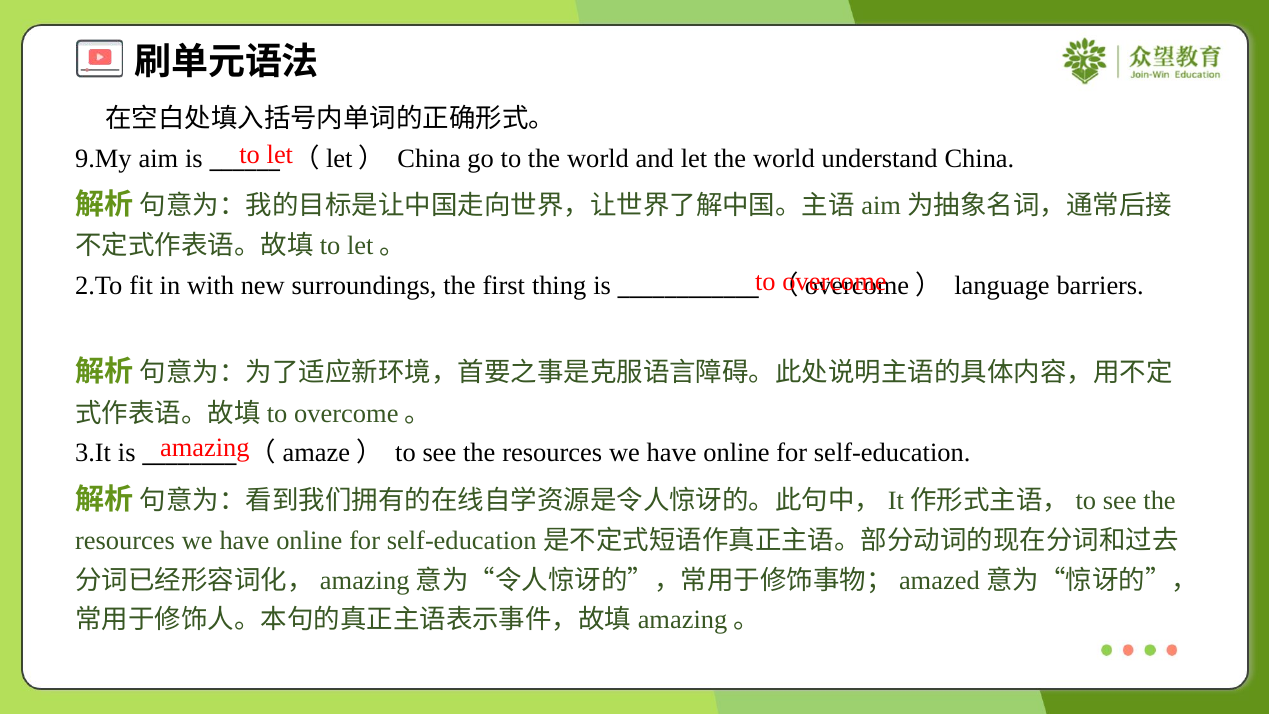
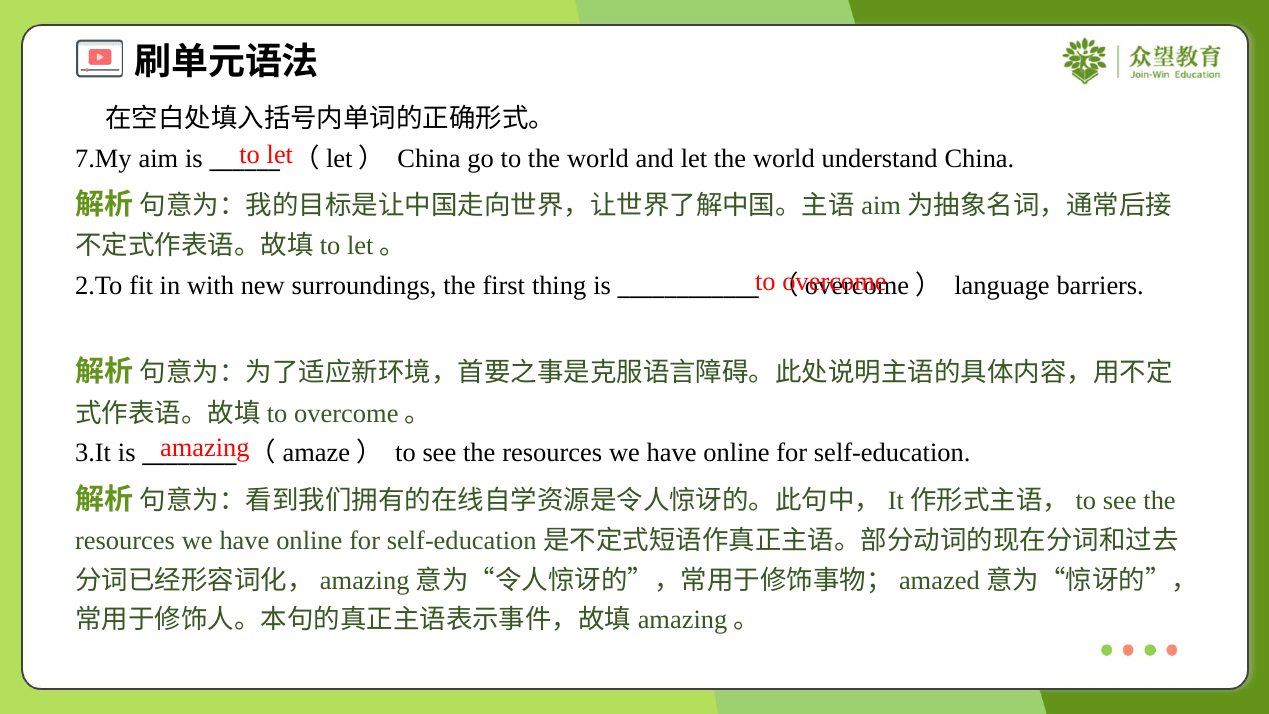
9.My: 9.My -> 7.My (103, 159)
